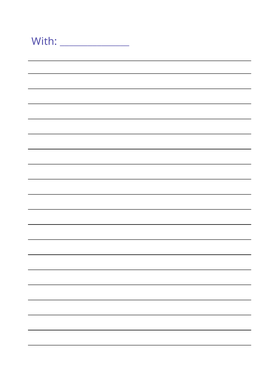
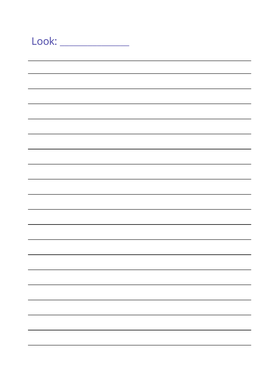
With: With -> Look (44, 42)
